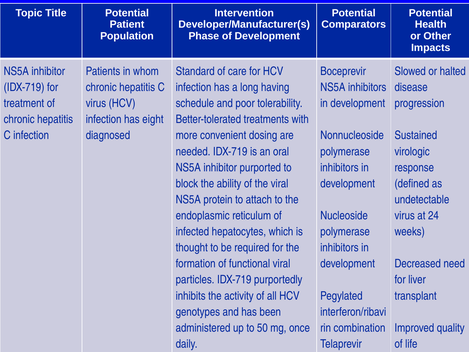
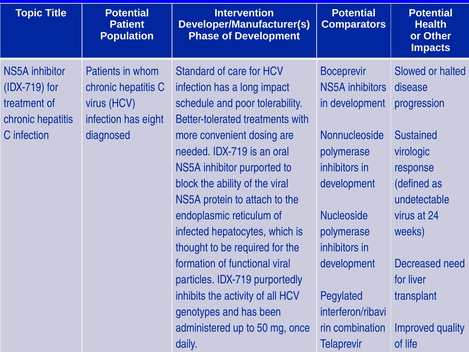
having: having -> impact (275, 87)
